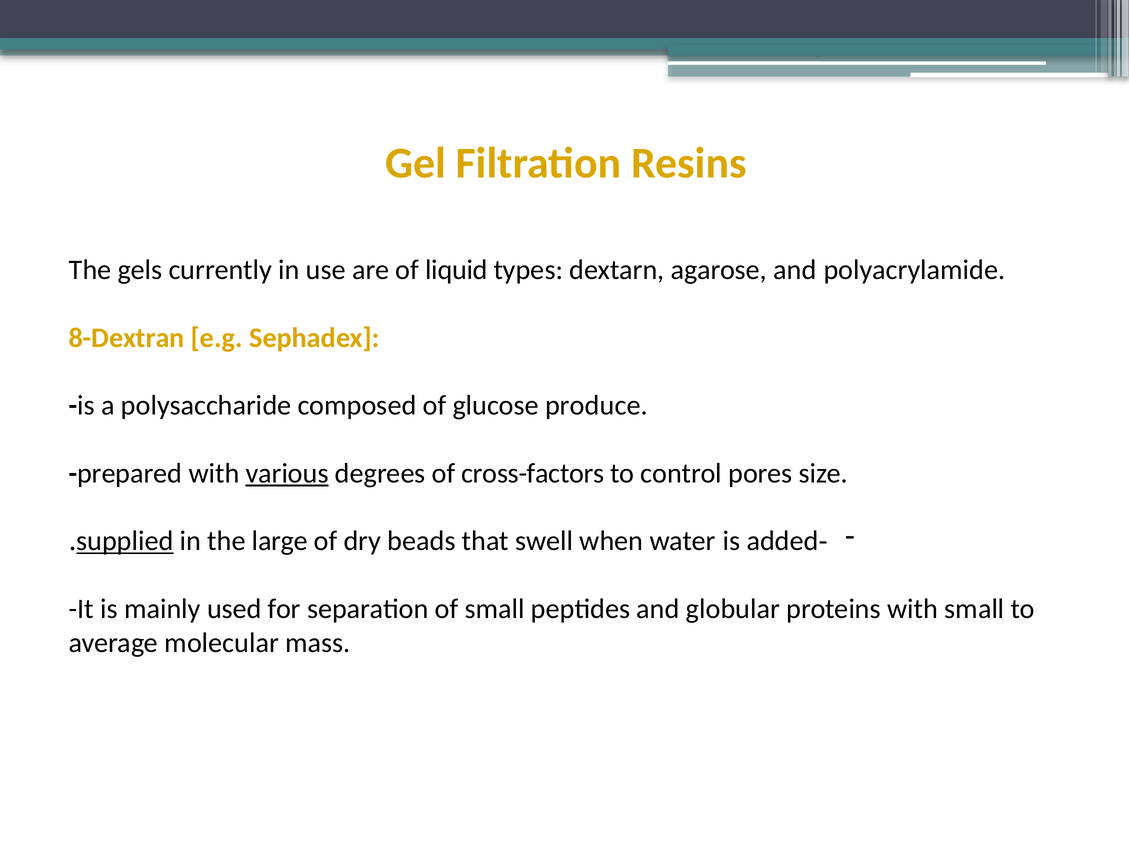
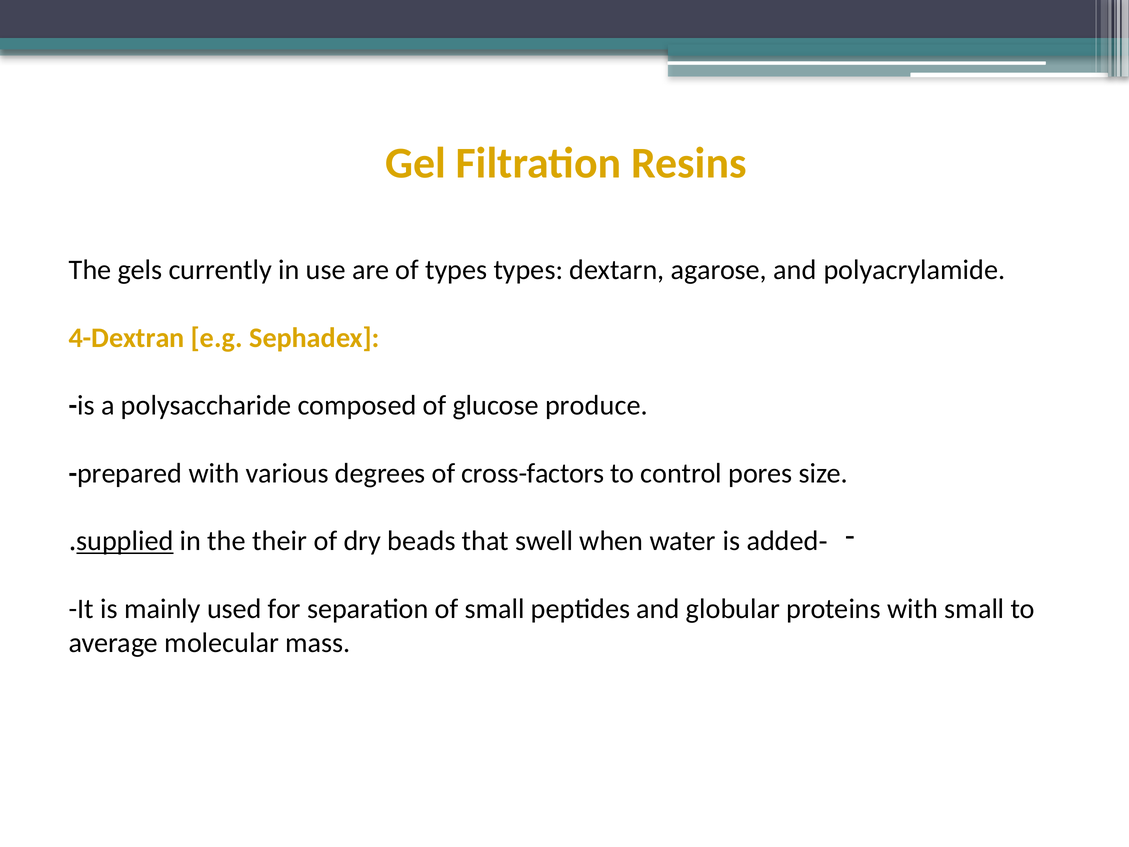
of liquid: liquid -> types (456, 270)
8-Dextran: 8-Dextran -> 4-Dextran (127, 338)
various underline: present -> none (287, 473)
large: large -> their (280, 541)
